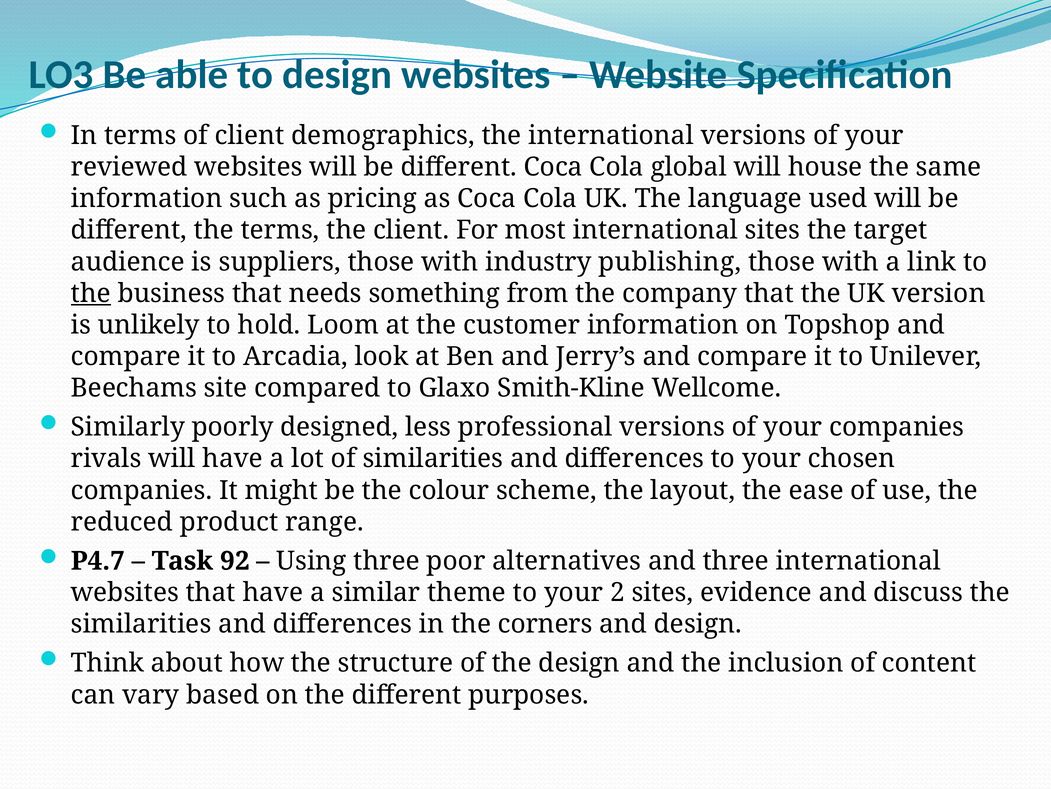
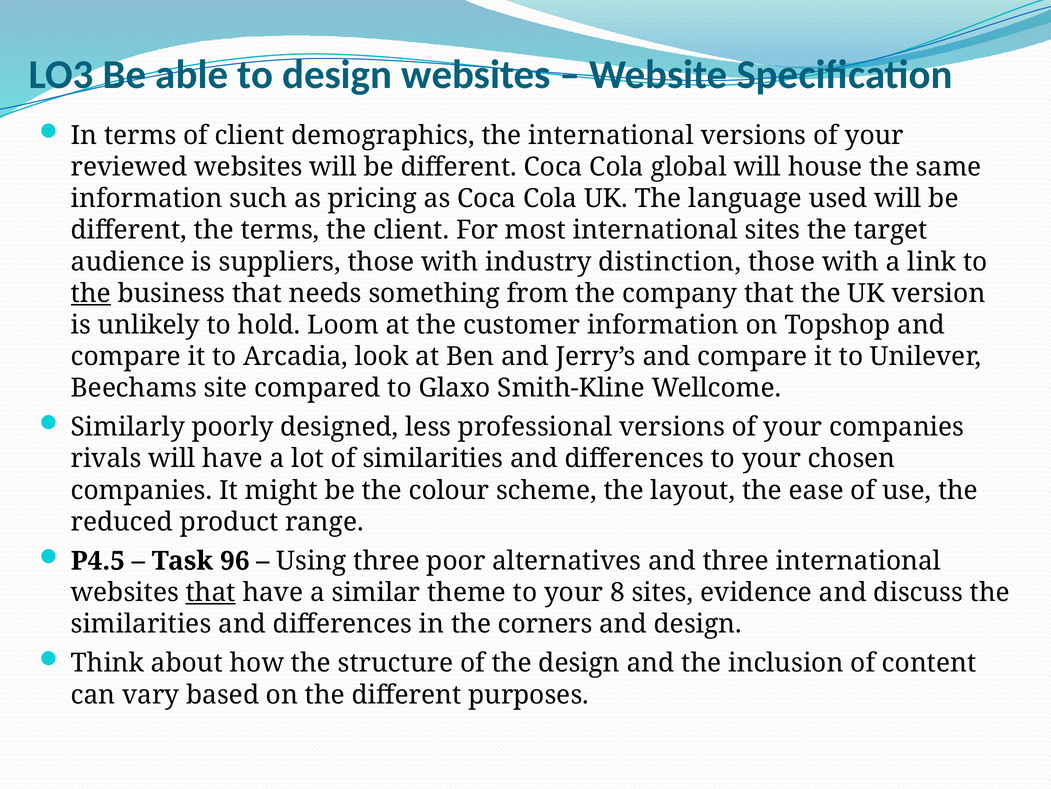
publishing: publishing -> distinction (670, 262)
P4.7: P4.7 -> P4.5 (98, 561)
92: 92 -> 96 (235, 561)
that underline: none -> present (211, 592)
2: 2 -> 8 (617, 592)
